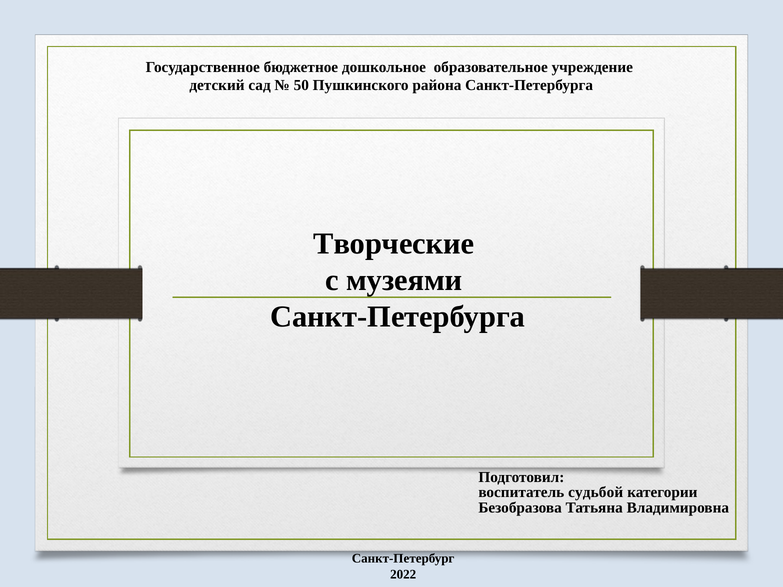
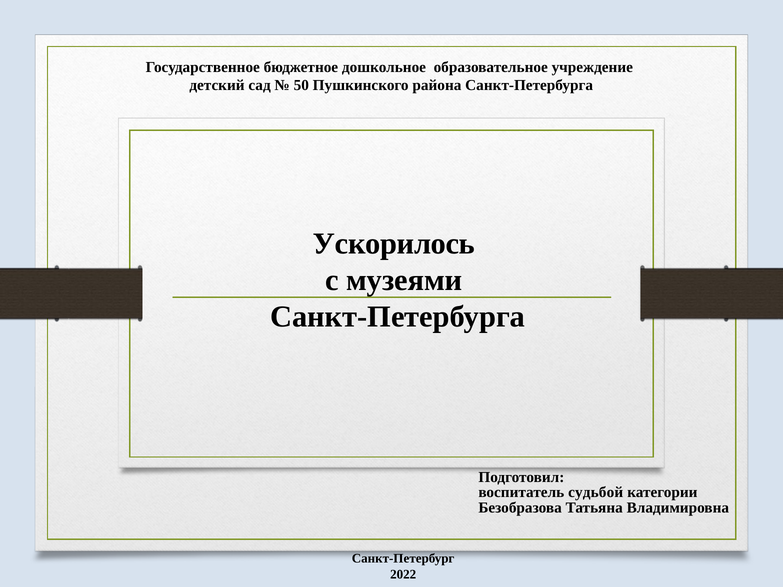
Творческие: Творческие -> Ускорилось (394, 244)
